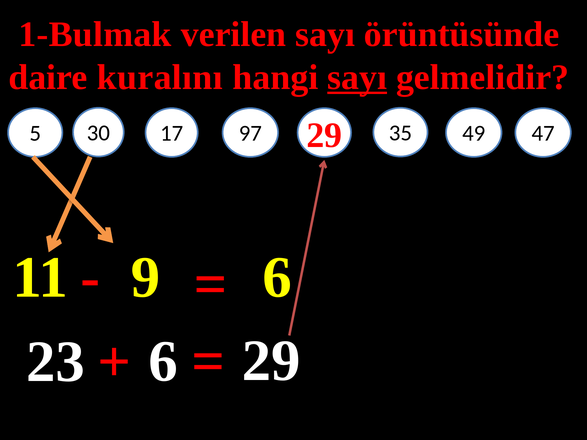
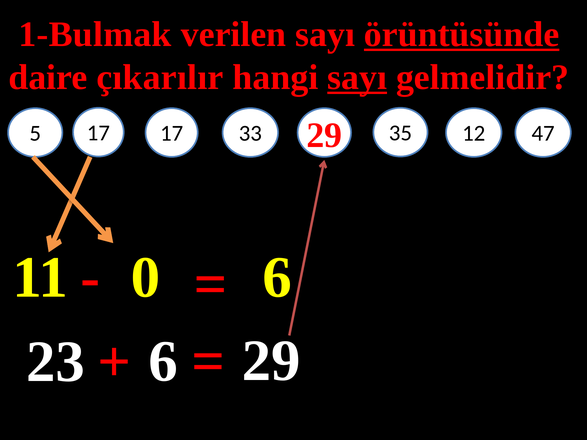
örüntüsünde underline: none -> present (462, 34)
kuralını: kuralını -> çıkarılır (160, 77)
5 30: 30 -> 17 (98, 133)
97: 97 -> 33 (250, 134)
49: 49 -> 12 (474, 134)
9: 9 -> 0 (146, 278)
